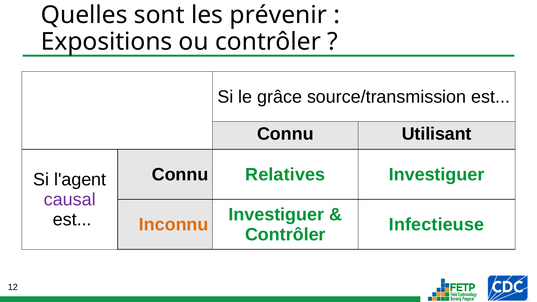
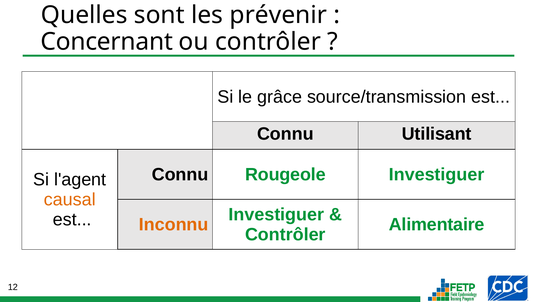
Expositions: Expositions -> Concernant (107, 42)
Relatives: Relatives -> Rougeole (285, 175)
causal colour: purple -> orange (70, 200)
Infectieuse: Infectieuse -> Alimentaire (437, 225)
